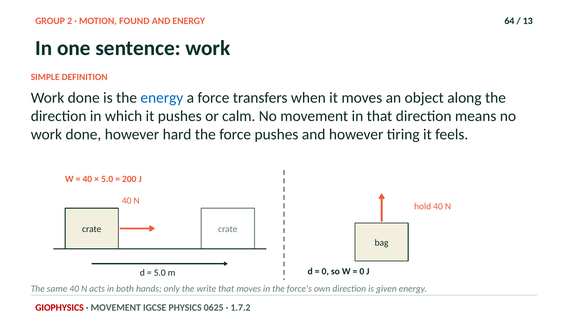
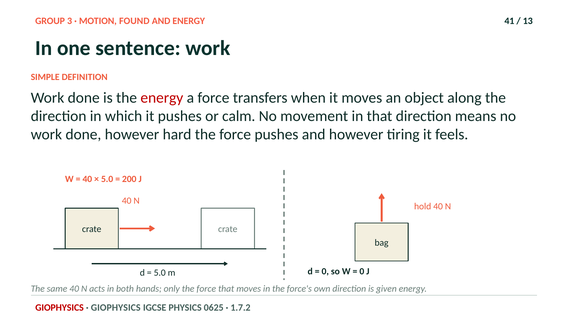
2: 2 -> 3 (70, 21)
64: 64 -> 41 (509, 21)
energy colour: blue -> red (162, 98)
only the write: write -> force (206, 289)
MOVEMENT: MOVEMENT -> GIOPHYSICS (116, 308)
